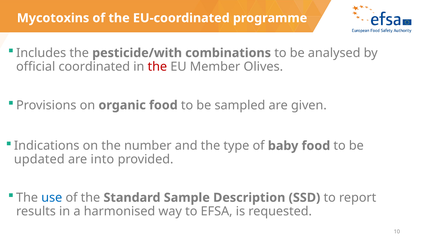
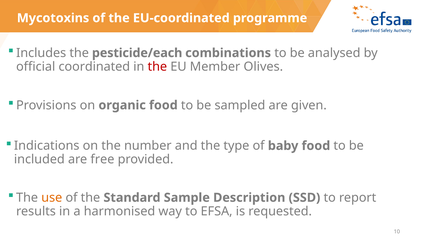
pesticide/with: pesticide/with -> pesticide/each (137, 53)
updated: updated -> included (39, 160)
into: into -> free (102, 160)
use colour: blue -> orange (52, 198)
